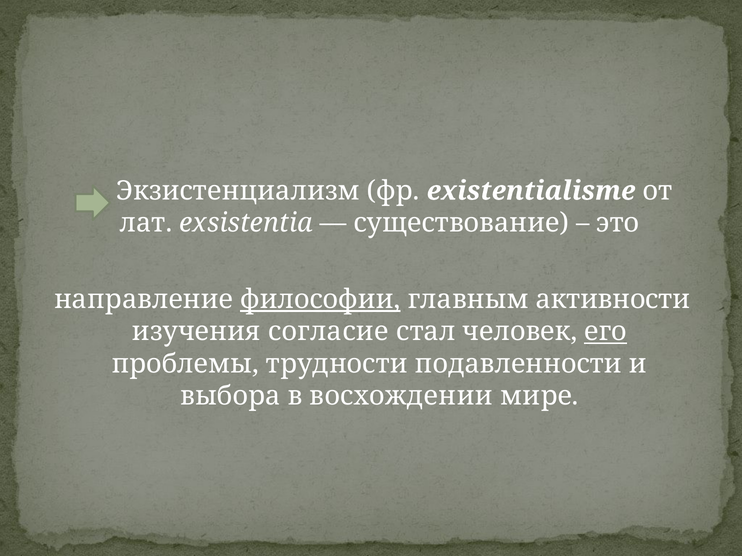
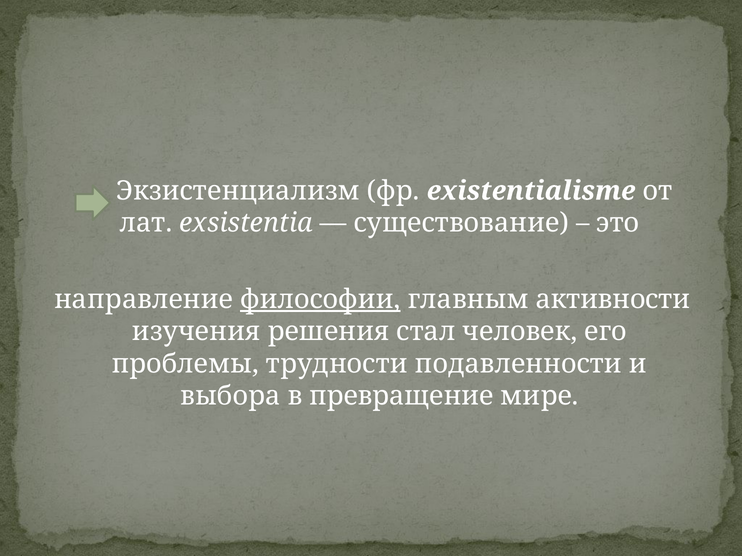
согласие: согласие -> решения (329, 332)
его underline: present -> none (606, 332)
восхождении: восхождении -> превращение (401, 396)
